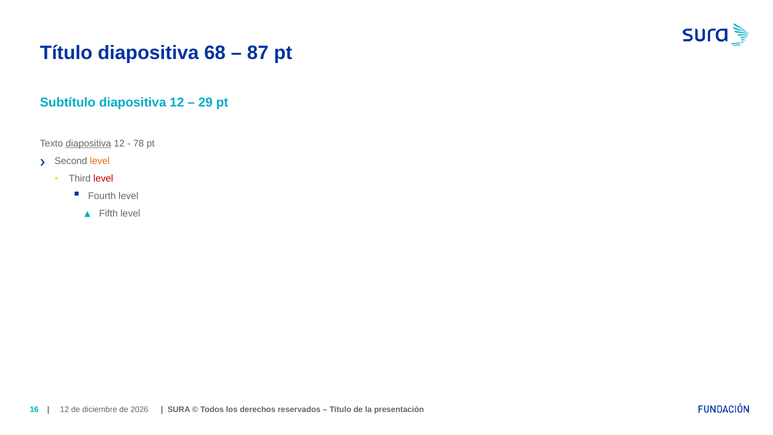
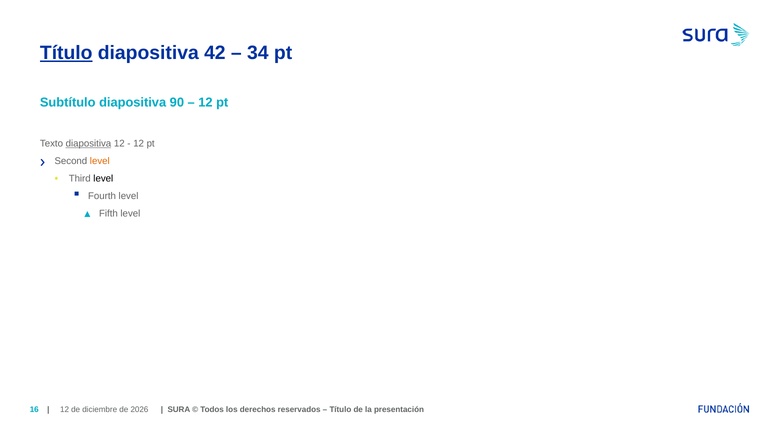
Título underline: none -> present (66, 53)
68: 68 -> 42 (215, 53)
87: 87 -> 34 (258, 53)
Subtítulo diapositiva 12: 12 -> 90 (177, 102)
29: 29 -> 12 (205, 102)
78: 78 -> 12 (139, 144)
level colour: red -> black (103, 179)
